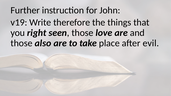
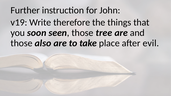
right: right -> soon (37, 33)
love: love -> tree (104, 33)
